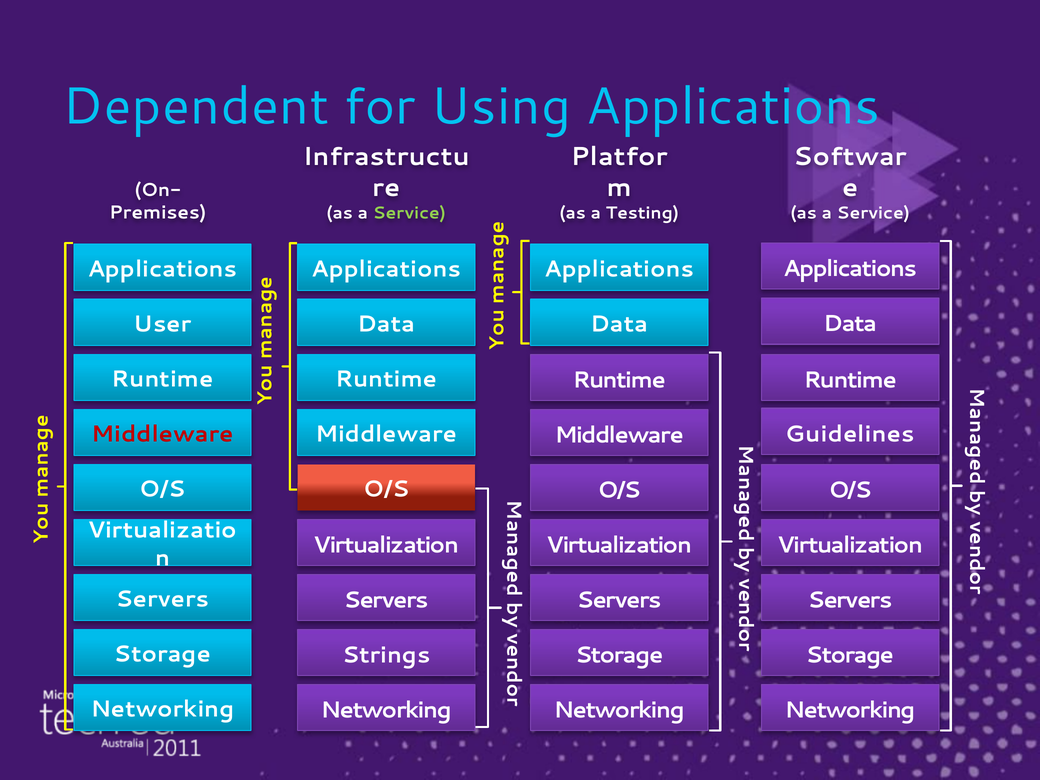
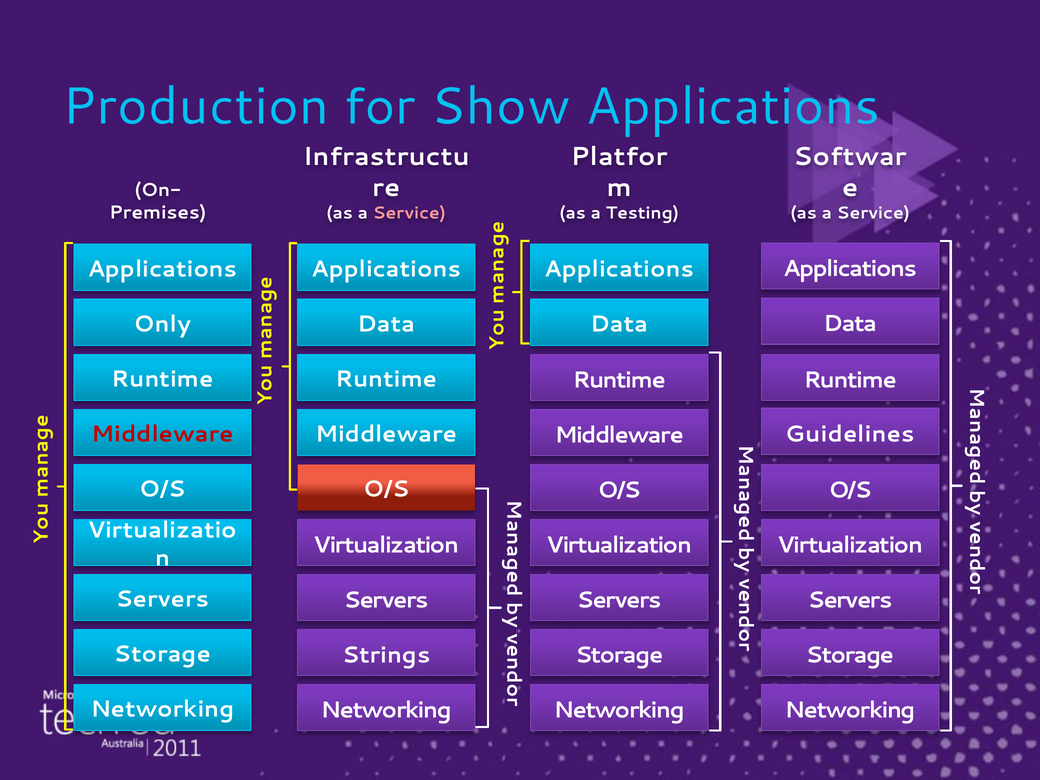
Dependent: Dependent -> Production (196, 106)
Using: Using -> Show (501, 106)
Service colour: light green -> pink (409, 213)
User: User -> Only (162, 324)
